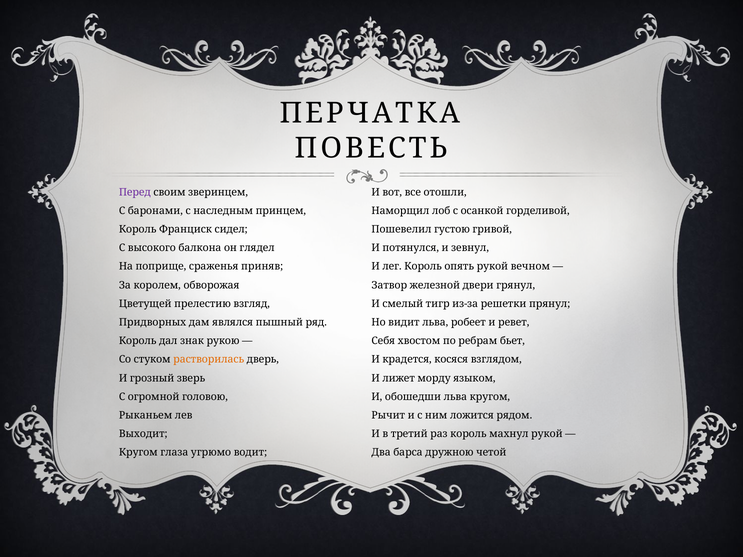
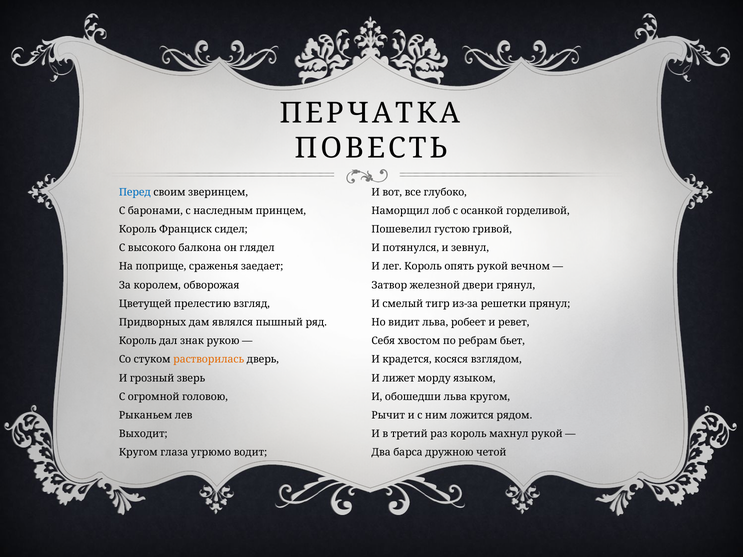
Перед colour: purple -> blue (135, 192)
отошли: отошли -> глубоко (445, 192)
приняв: приняв -> заедает (262, 267)
